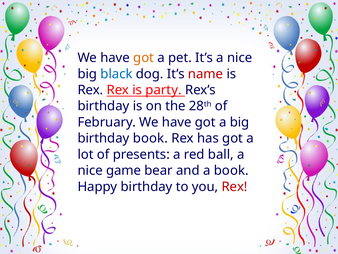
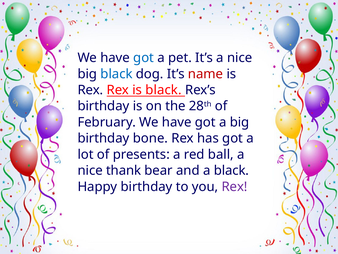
got colour: orange -> blue (144, 58)
is party: party -> black (163, 90)
birthday book: book -> bone (150, 138)
game: game -> thank (124, 170)
a book: book -> black (231, 170)
Rex colour: red -> purple (235, 186)
